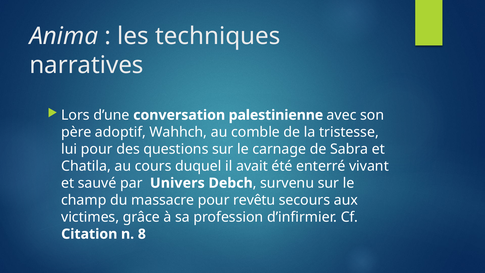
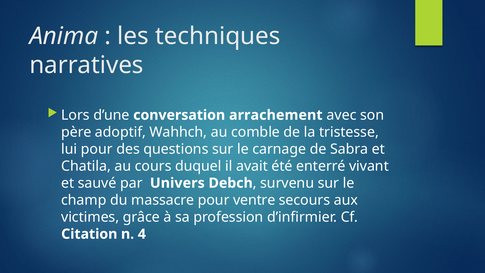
palestinienne: palestinienne -> arrachement (276, 115)
revêtu: revêtu -> ventre (254, 200)
8: 8 -> 4 (142, 234)
